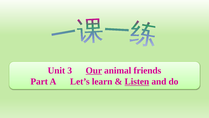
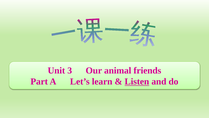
Our underline: present -> none (94, 70)
